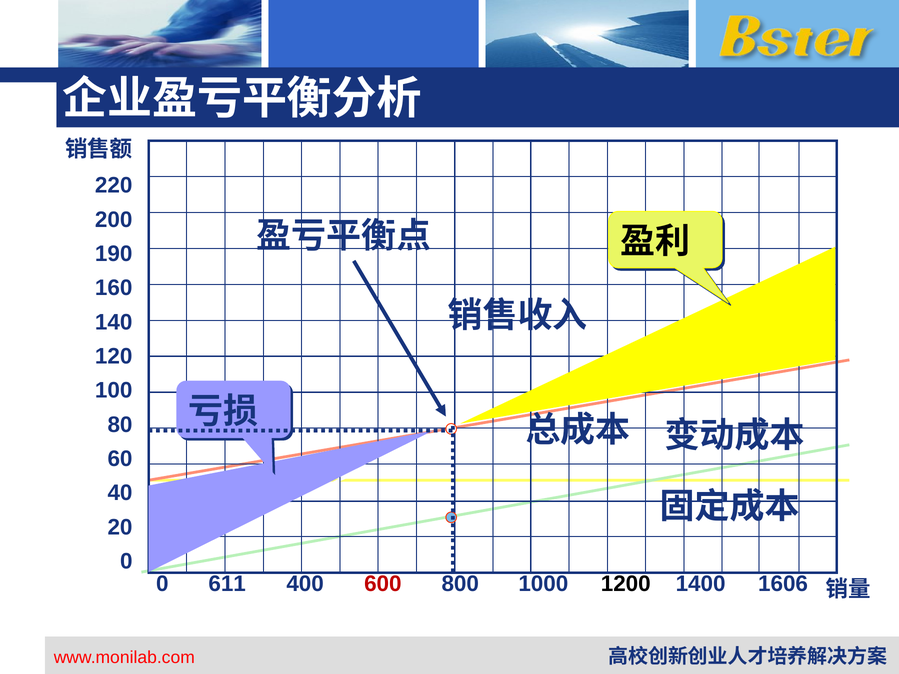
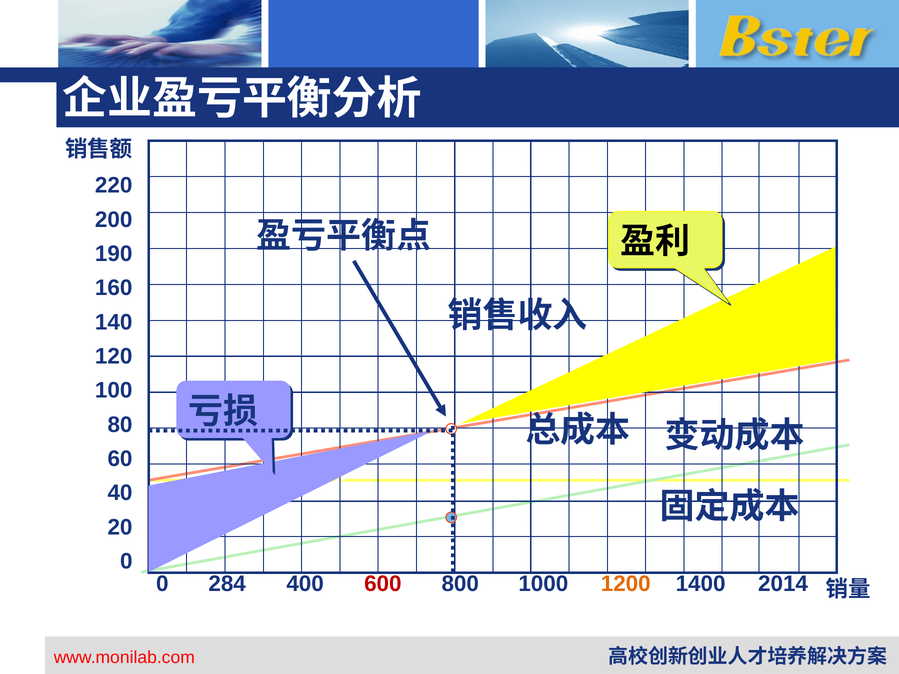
611: 611 -> 284 (227, 584)
1200 colour: black -> orange (626, 584)
1606: 1606 -> 2014 (783, 584)
